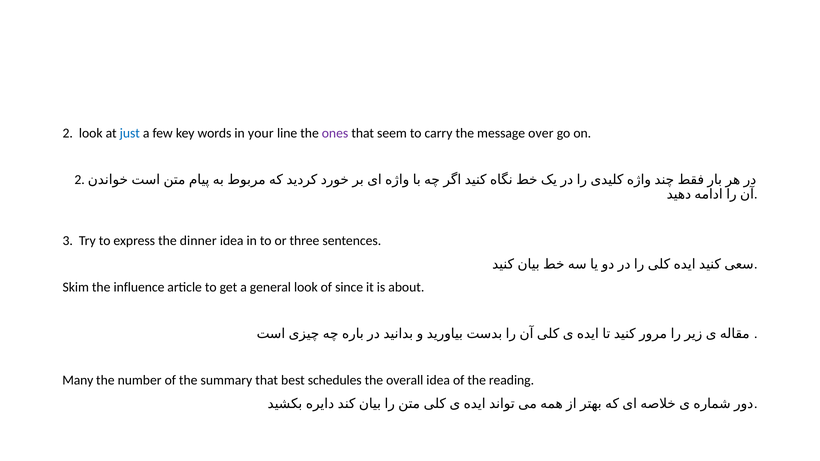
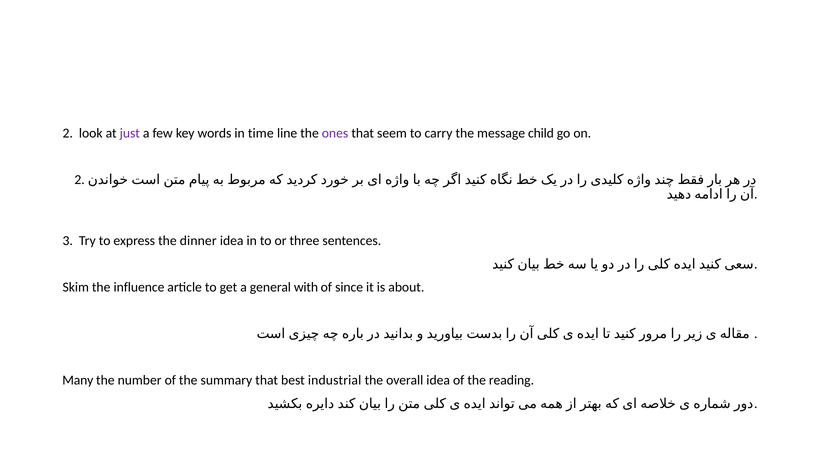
just colour: blue -> purple (130, 133)
your: your -> time (261, 133)
over: over -> child (541, 133)
general look: look -> with (306, 287)
schedules: schedules -> industrial (335, 381)
